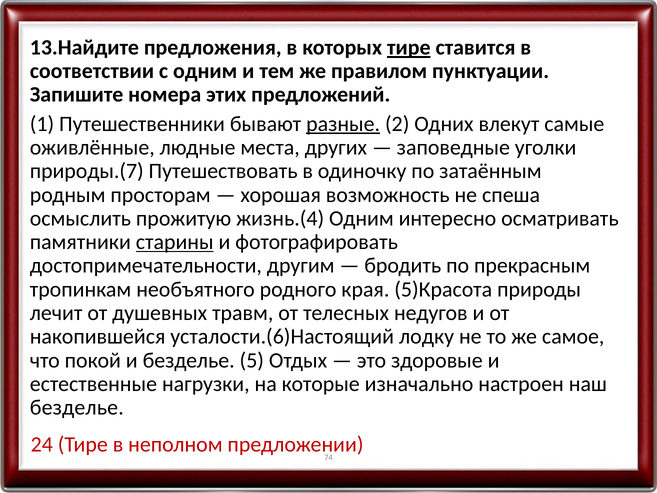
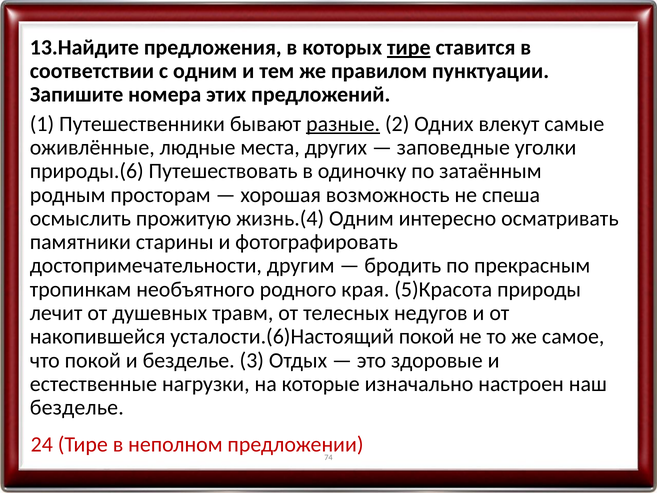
природы.(7: природы.(7 -> природы.(6 (87, 171)
старины underline: present -> none (175, 242)
усталости.(6)Настоящий лодку: лодку -> покой (427, 337)
5: 5 -> 3 (252, 360)
